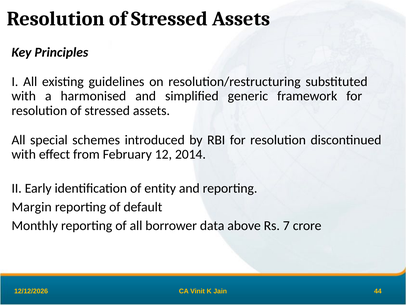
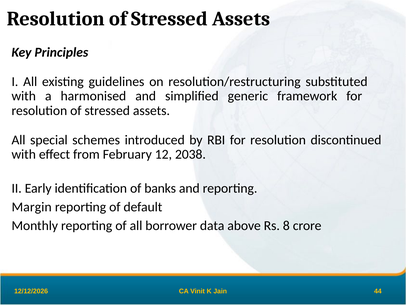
2014: 2014 -> 2038 (190, 154)
entity: entity -> banks (160, 188)
7: 7 -> 8 (286, 225)
